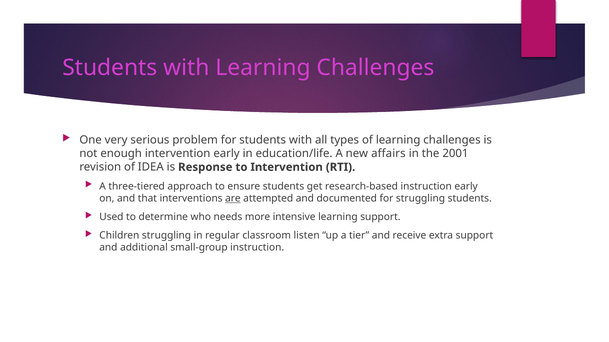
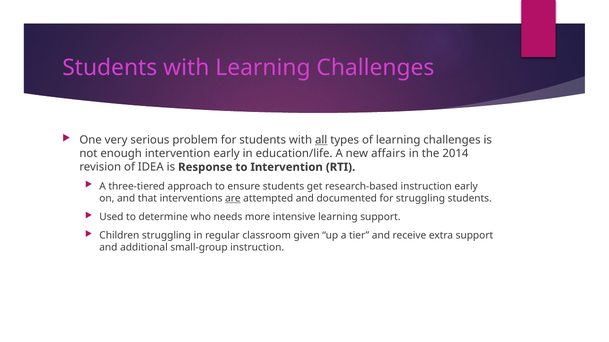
all underline: none -> present (321, 140)
2001: 2001 -> 2014 (455, 154)
listen: listen -> given (307, 236)
